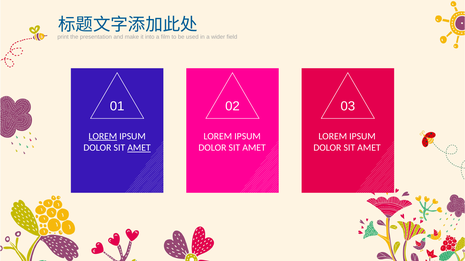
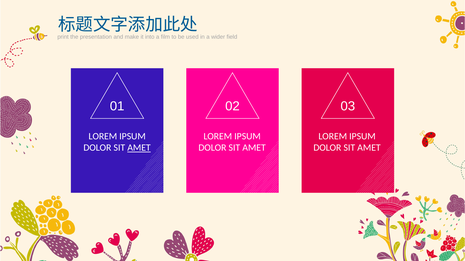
LOREM underline: present -> none (103, 136)
